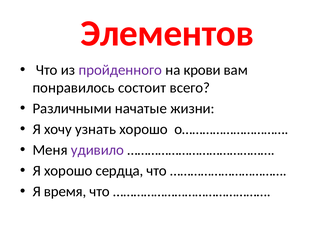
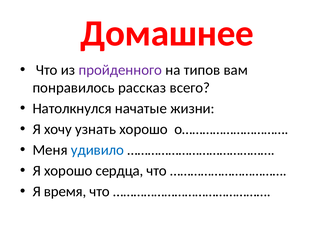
Элементов: Элементов -> Домашнее (167, 34)
крови: крови -> типов (202, 70)
состоит: состоит -> рассказ (142, 88)
Различными: Различными -> Натолкнулся (72, 109)
удивило colour: purple -> blue (97, 150)
